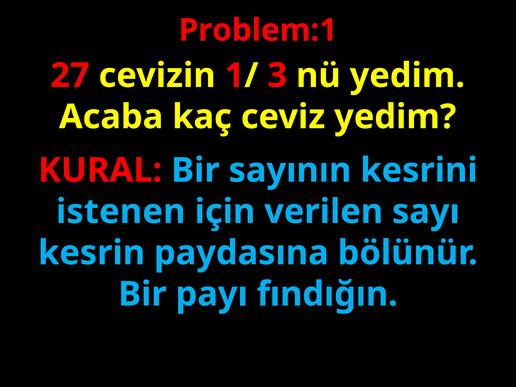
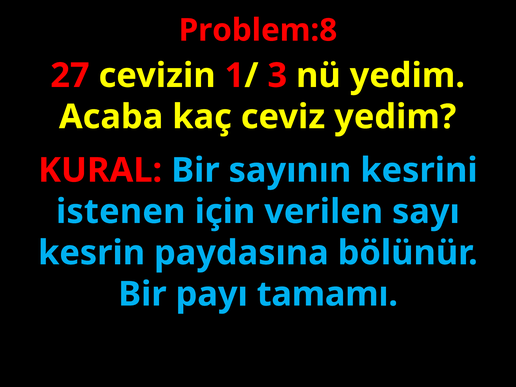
Problem:1: Problem:1 -> Problem:8 (258, 30)
fındığın: fındığın -> tamamı (327, 294)
